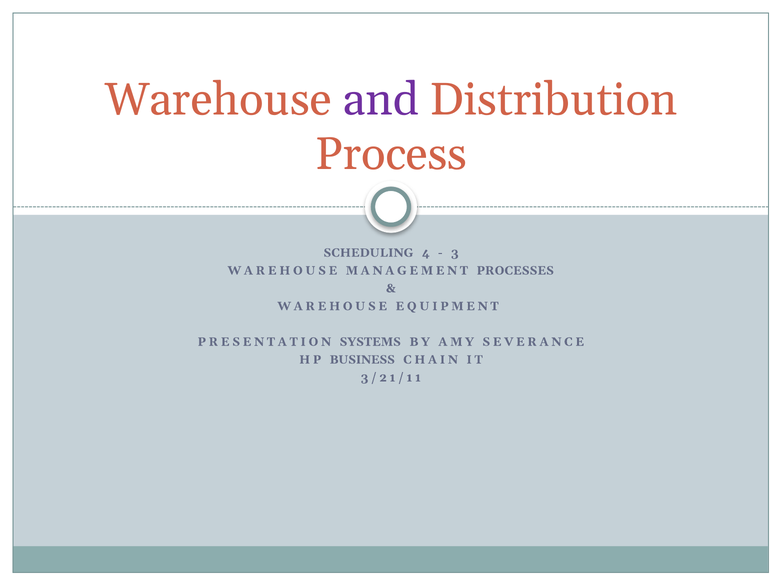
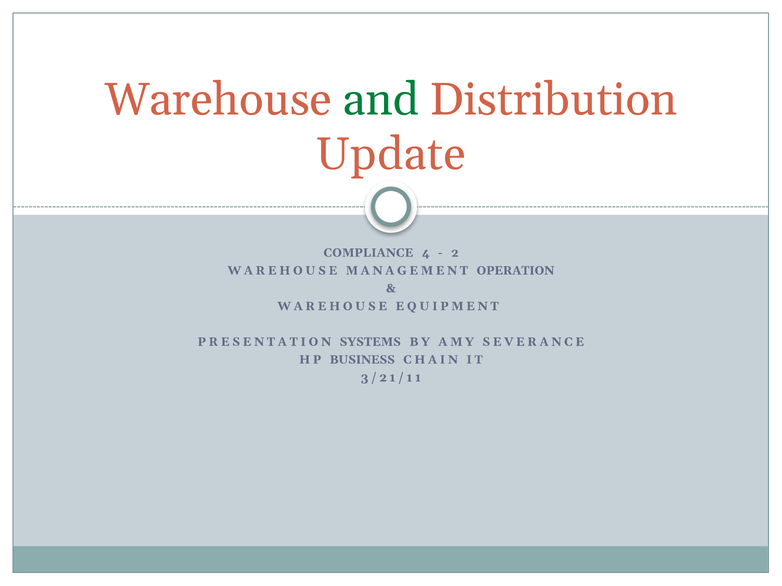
and colour: purple -> green (381, 100)
Process: Process -> Update (391, 154)
SCHEDULING: SCHEDULING -> COMPLIANCE (368, 253)
3: 3 -> 2 (455, 253)
PROCESSES: PROCESSES -> OPERATION (515, 271)
